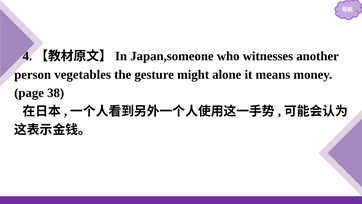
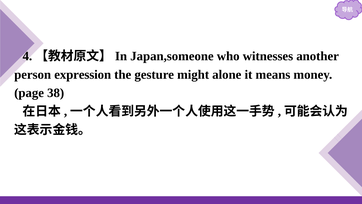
vegetables: vegetables -> expression (83, 74)
